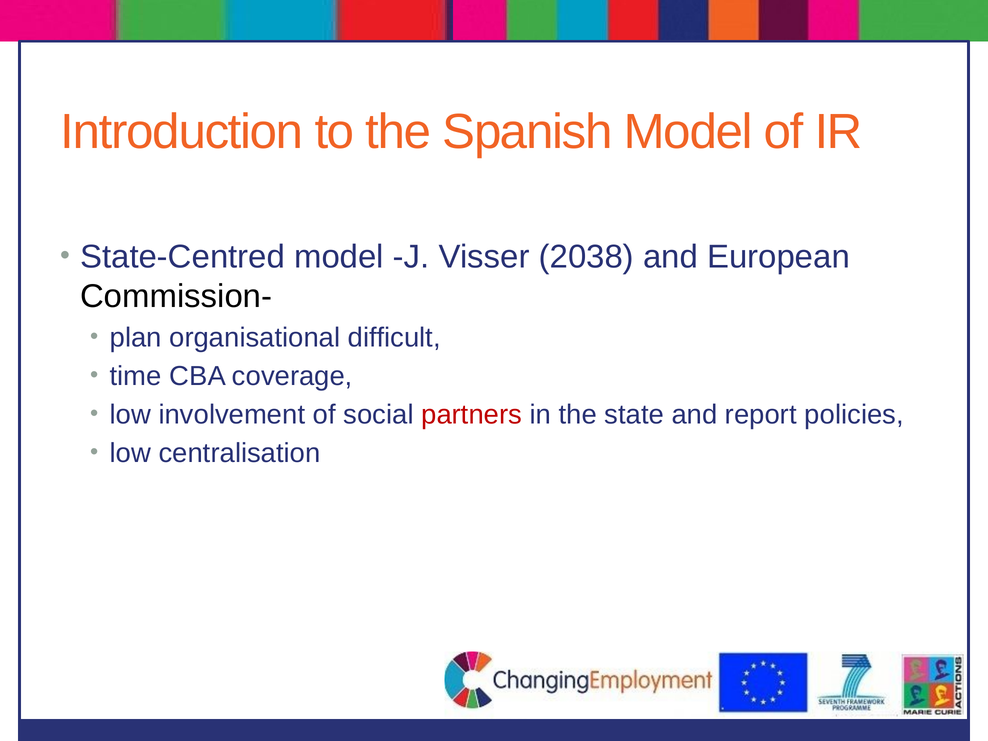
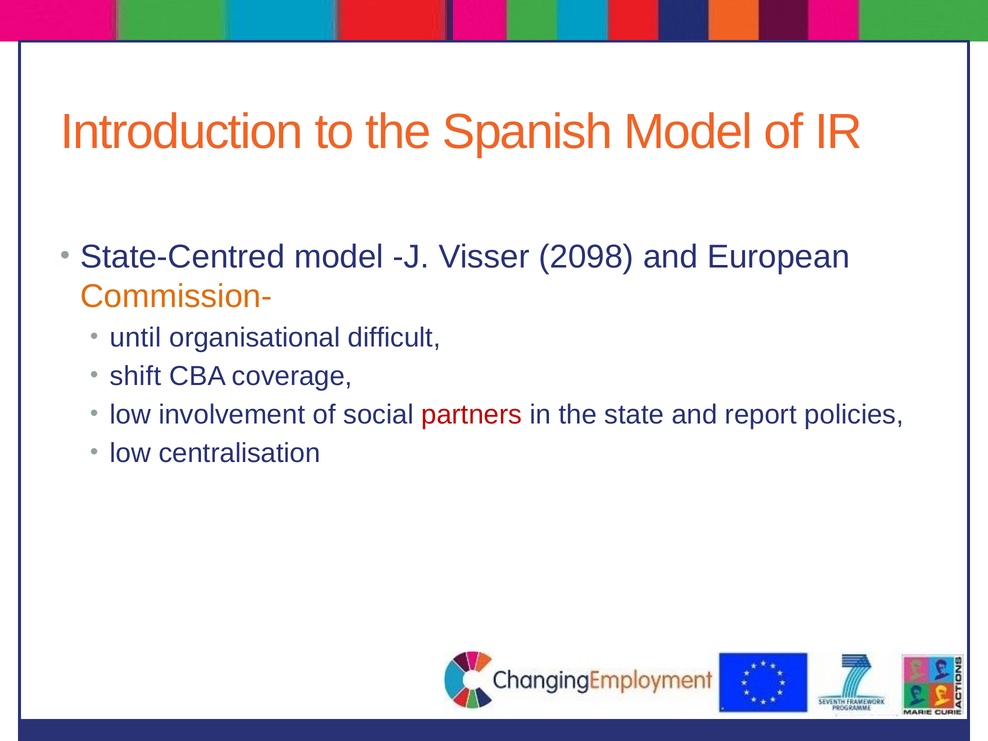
2038: 2038 -> 2098 (586, 257)
Commission- colour: black -> orange (176, 296)
plan: plan -> until (136, 338)
time: time -> shift (136, 376)
